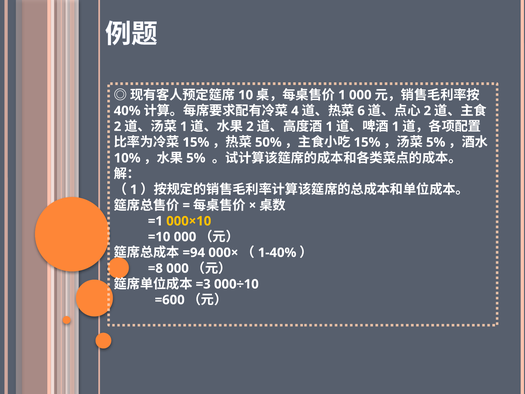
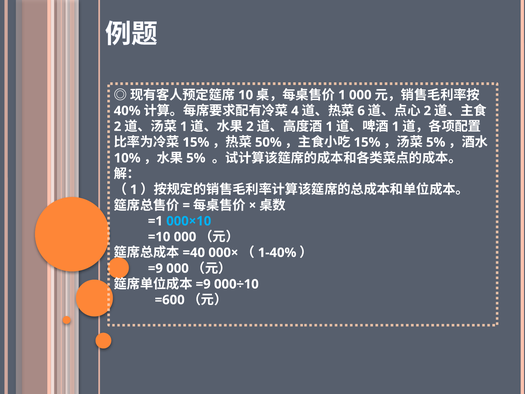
000×10 colour: yellow -> light blue (189, 221)
=94: =94 -> =40 (194, 252)
=8: =8 -> =9 (155, 268)
=3: =3 -> =9 (203, 284)
